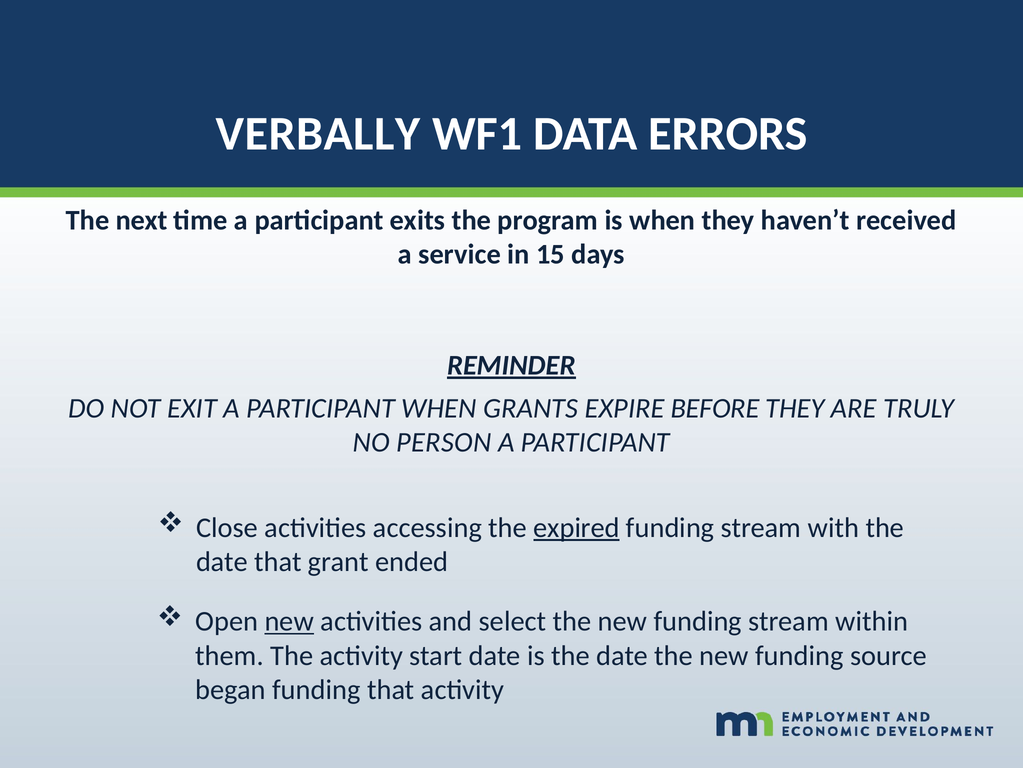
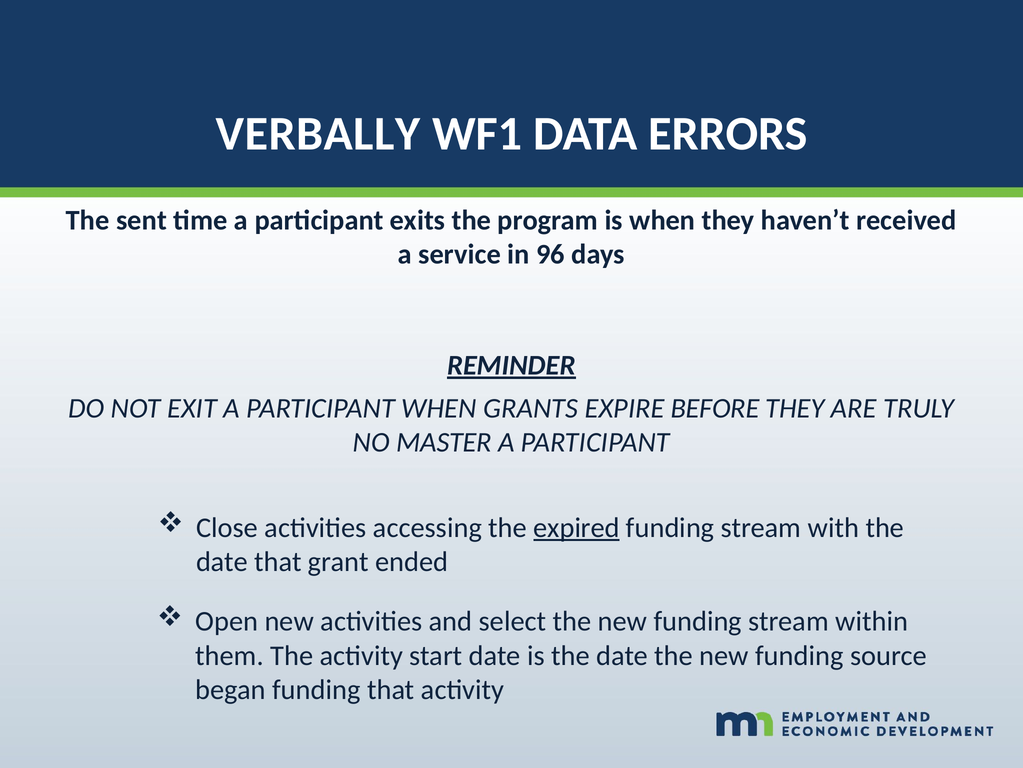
next: next -> sent (142, 220)
15: 15 -> 96 (550, 254)
PERSON: PERSON -> MASTER (444, 442)
new underline: present -> none (289, 621)
